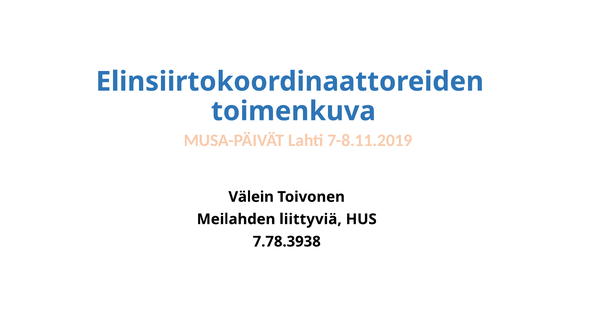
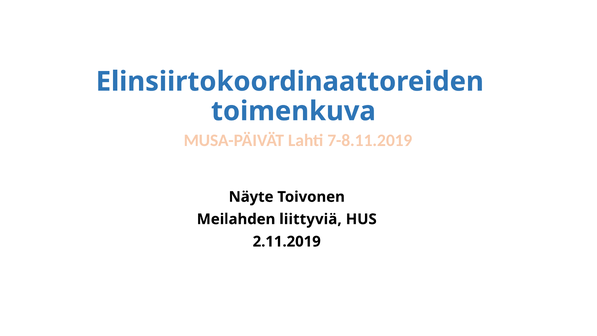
Välein: Välein -> Näyte (251, 197)
7.78.3938: 7.78.3938 -> 2.11.2019 (287, 241)
